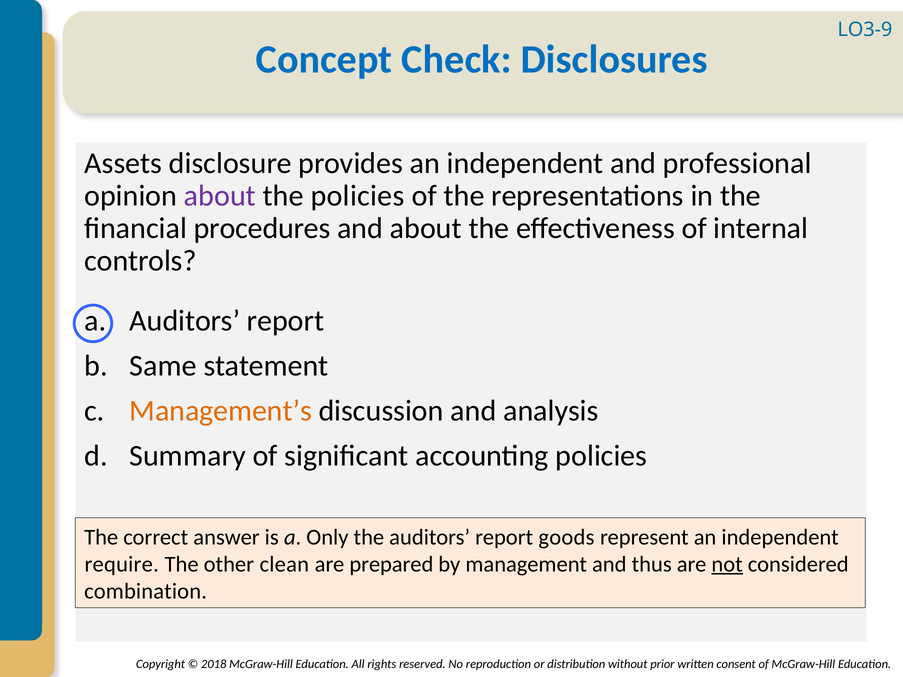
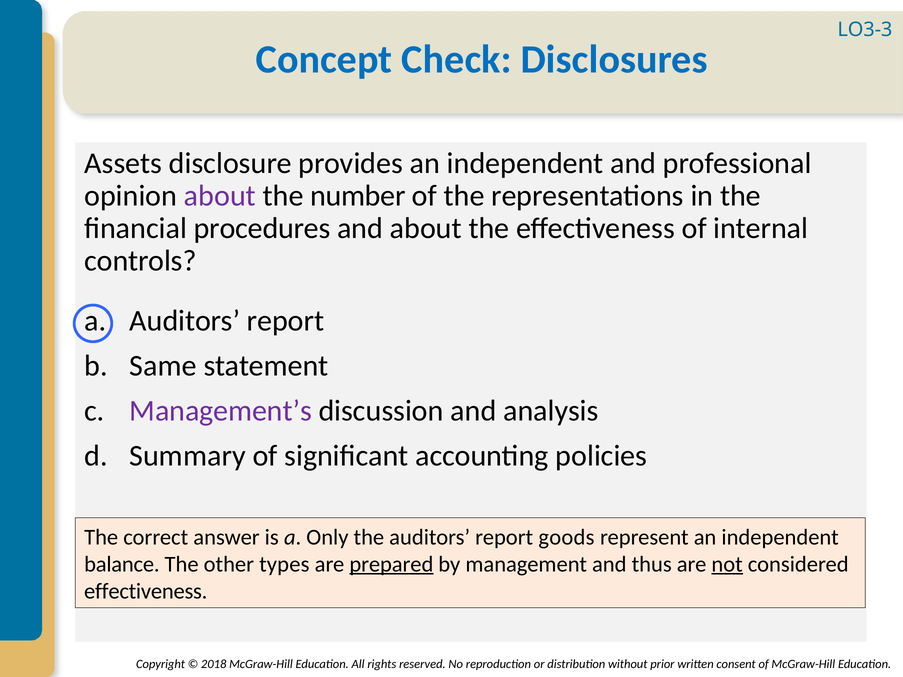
LO3-9: LO3-9 -> LO3-3 (865, 30)
the policies: policies -> number (358, 196)
Management’s colour: orange -> purple (221, 411)
require: require -> balance (122, 564)
clean: clean -> types (284, 564)
prepared underline: none -> present (391, 564)
combination: combination -> effectiveness (146, 592)
